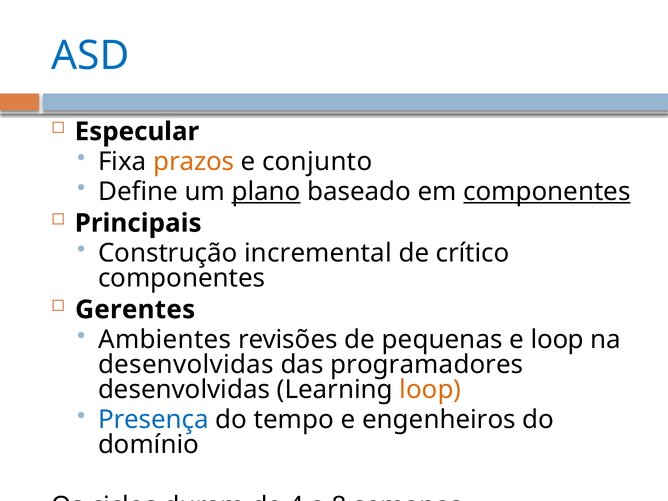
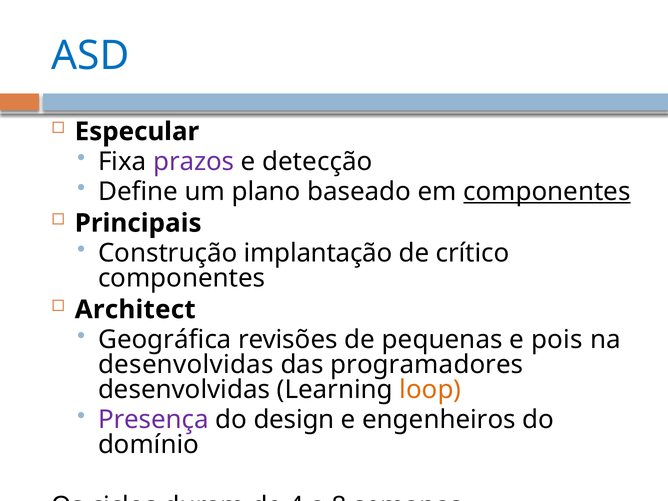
prazos colour: orange -> purple (194, 162)
conjunto: conjunto -> detecção (317, 162)
plano underline: present -> none (266, 192)
incremental: incremental -> implantação (318, 253)
Gerentes: Gerentes -> Architect (135, 310)
Ambientes: Ambientes -> Geográfica (165, 340)
e loop: loop -> pois (557, 340)
Presença colour: blue -> purple (153, 420)
tempo: tempo -> design (294, 420)
